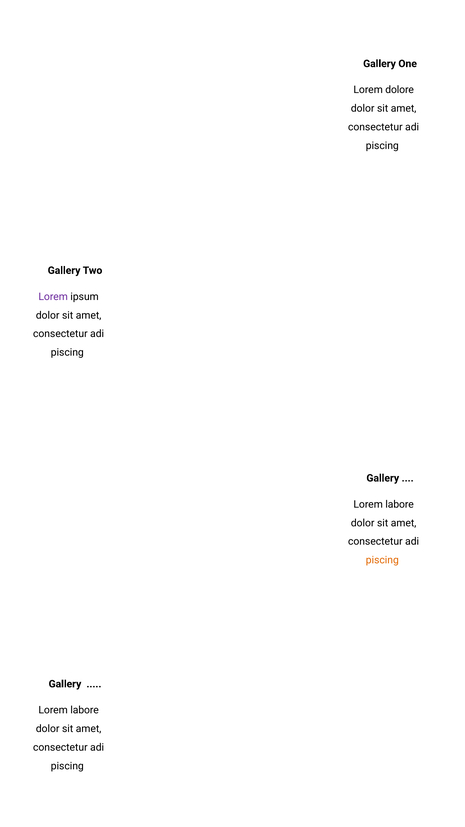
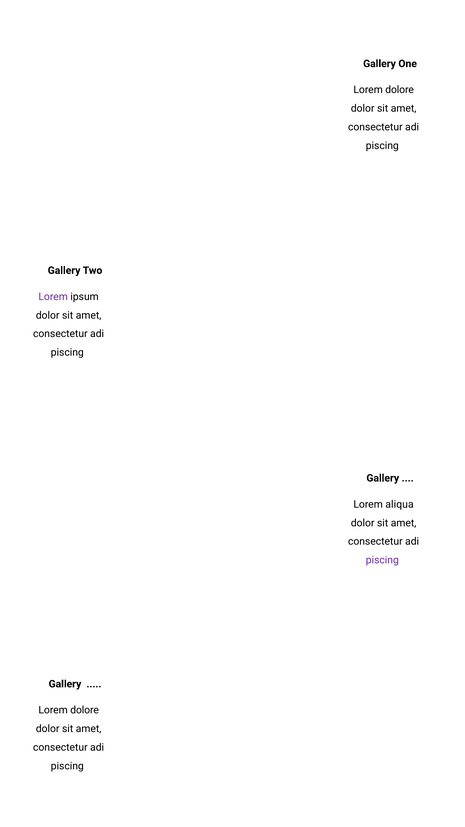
labore: labore -> aliqua (399, 504)
piscing colour: orange -> purple (382, 560)
labore: labore -> dolore (85, 710)
